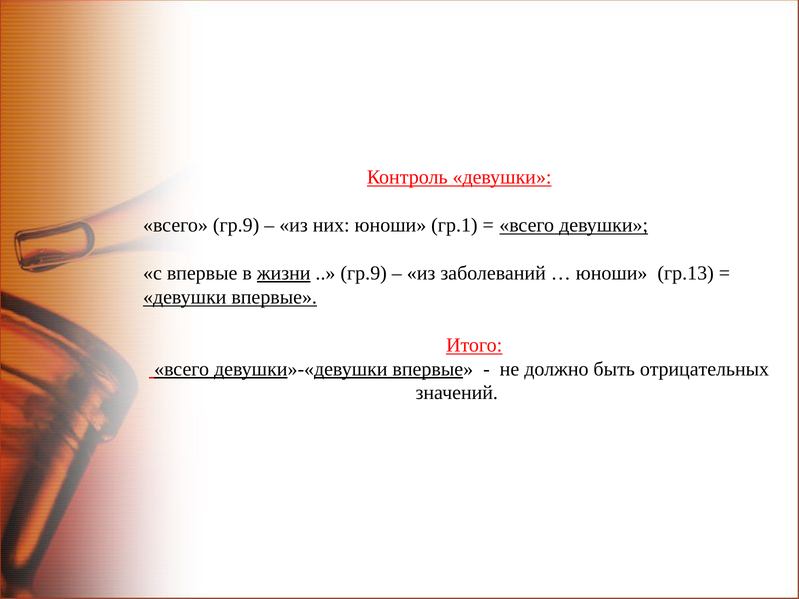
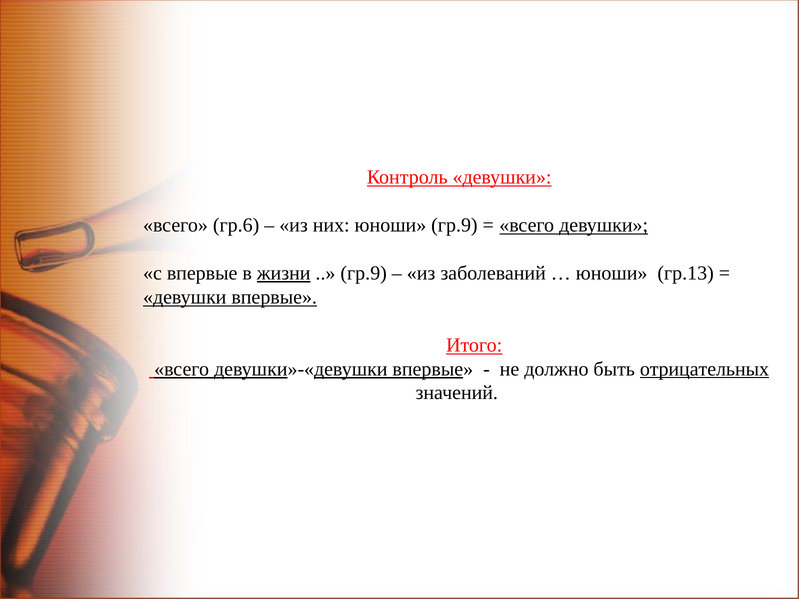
всего гр.9: гр.9 -> гр.6 (236, 225)
юноши гр.1: гр.1 -> гр.9 (454, 225)
отрицательных underline: none -> present (704, 369)
